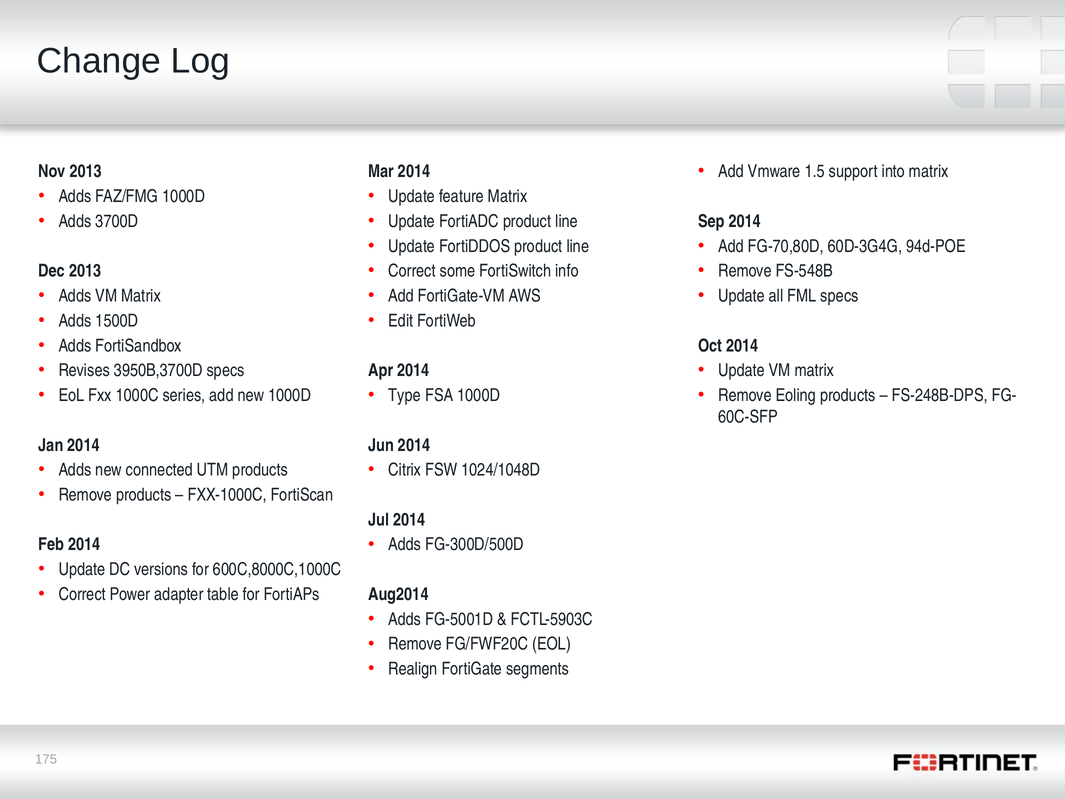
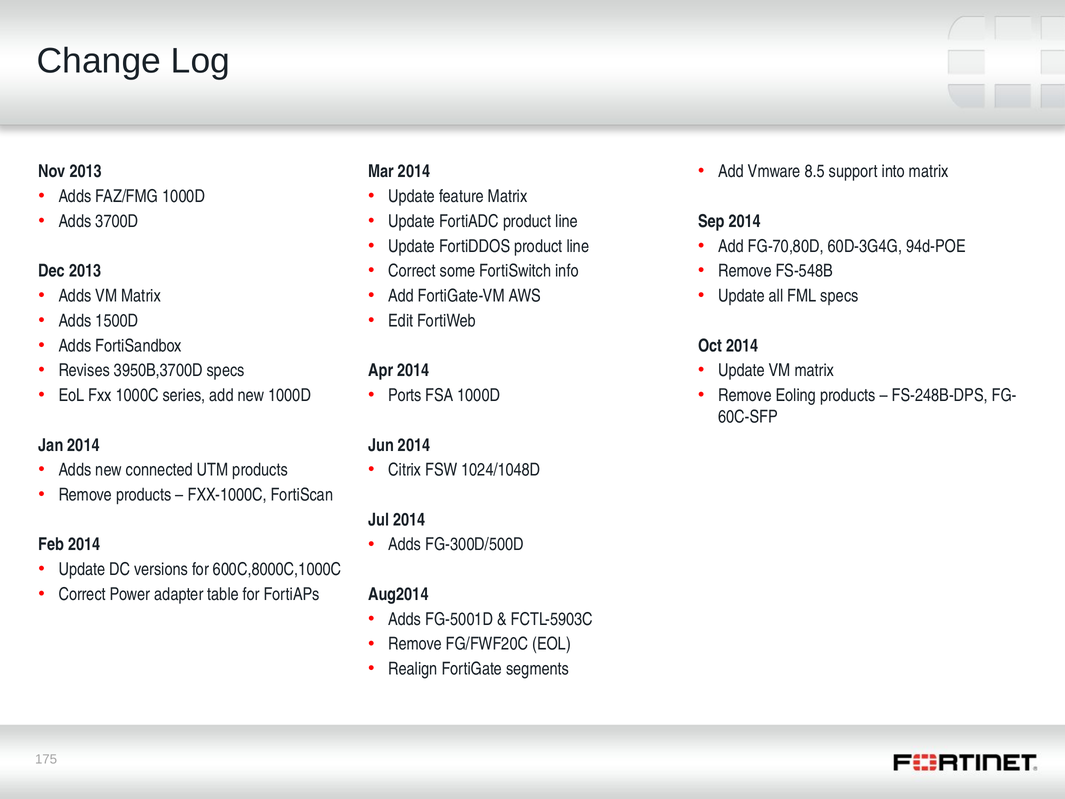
1.5: 1.5 -> 8.5 (815, 172)
Type: Type -> Ports (405, 395)
